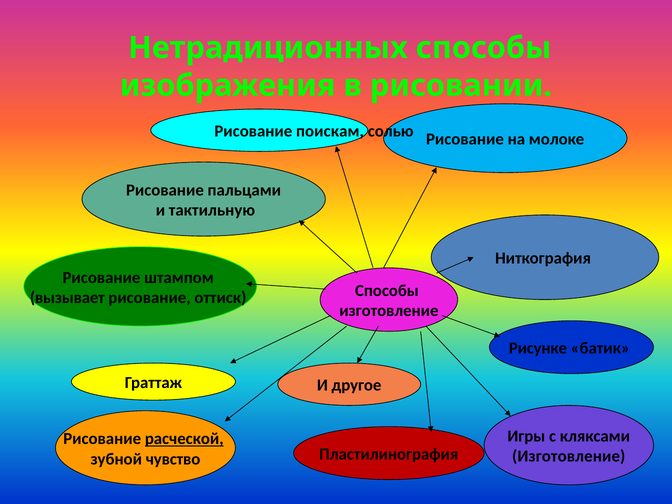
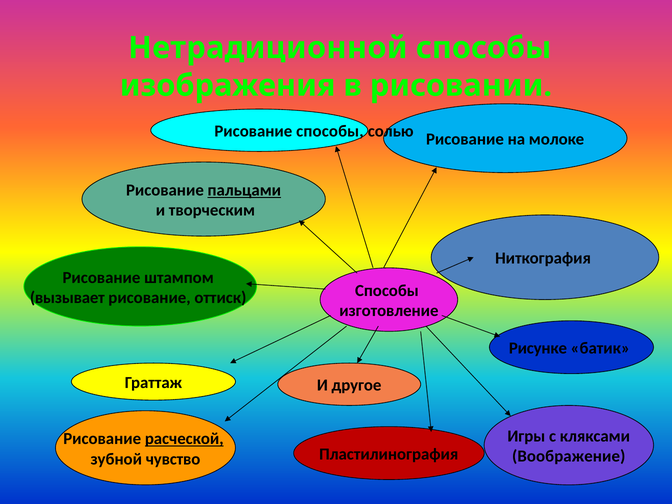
Нетрадиционных: Нетрадиционных -> Нетрадиционной (268, 48)
Рисование поискам: поискам -> способы (330, 131)
пальцами underline: none -> present (244, 190)
тактильную: тактильную -> творческим (212, 210)
Изготовление: Изготовление -> Воображение (569, 456)
